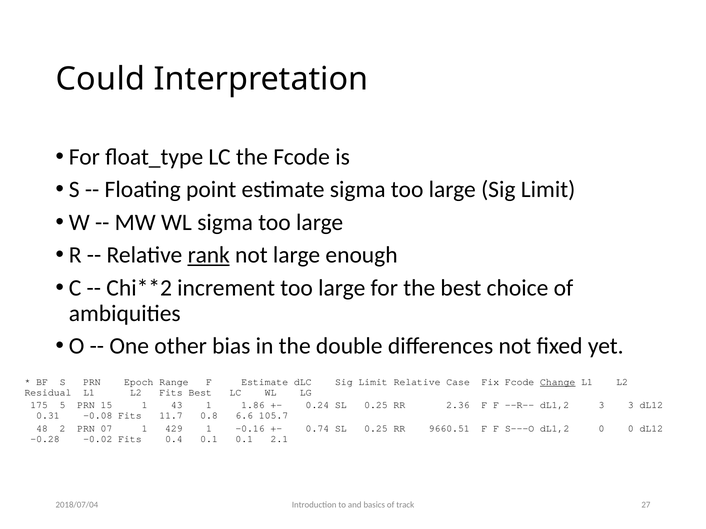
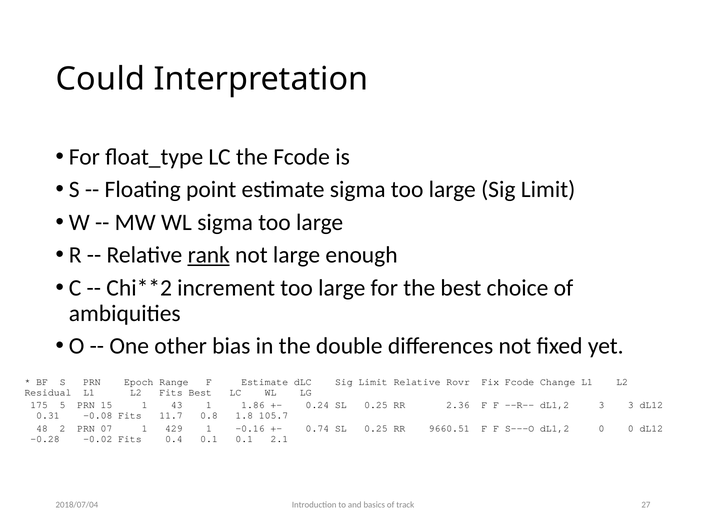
Case: Case -> Rovr (458, 382)
Change underline: present -> none (558, 382)
6.6: 6.6 -> 1.8 (244, 416)
